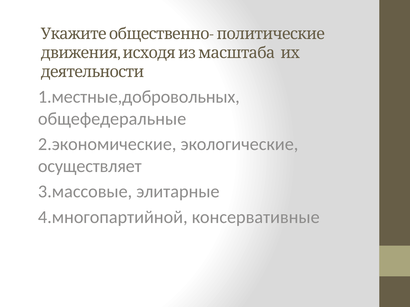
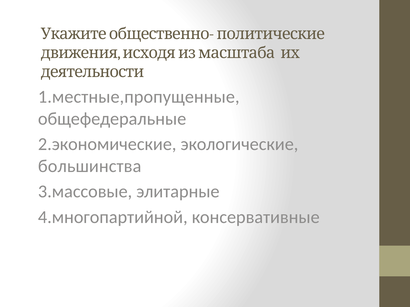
1.местные,добровольных: 1.местные,добровольных -> 1.местные,пропущенные (139, 97)
осуществляет: осуществляет -> большинства (90, 166)
